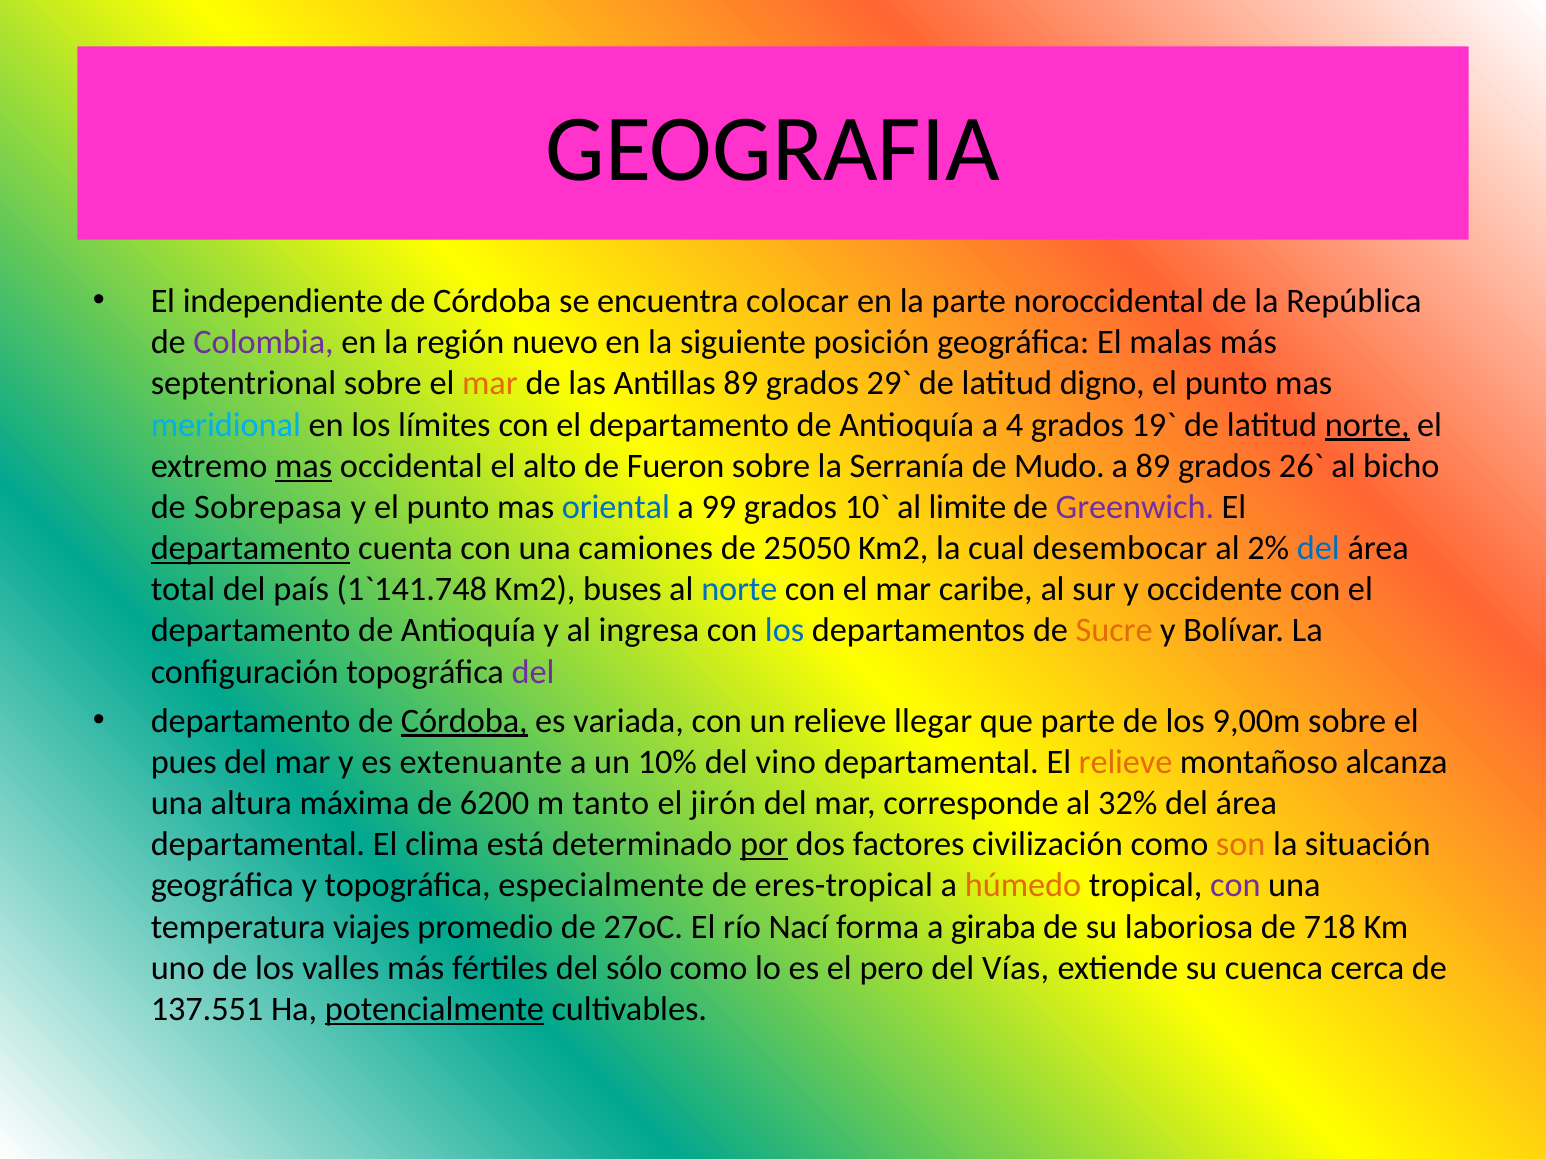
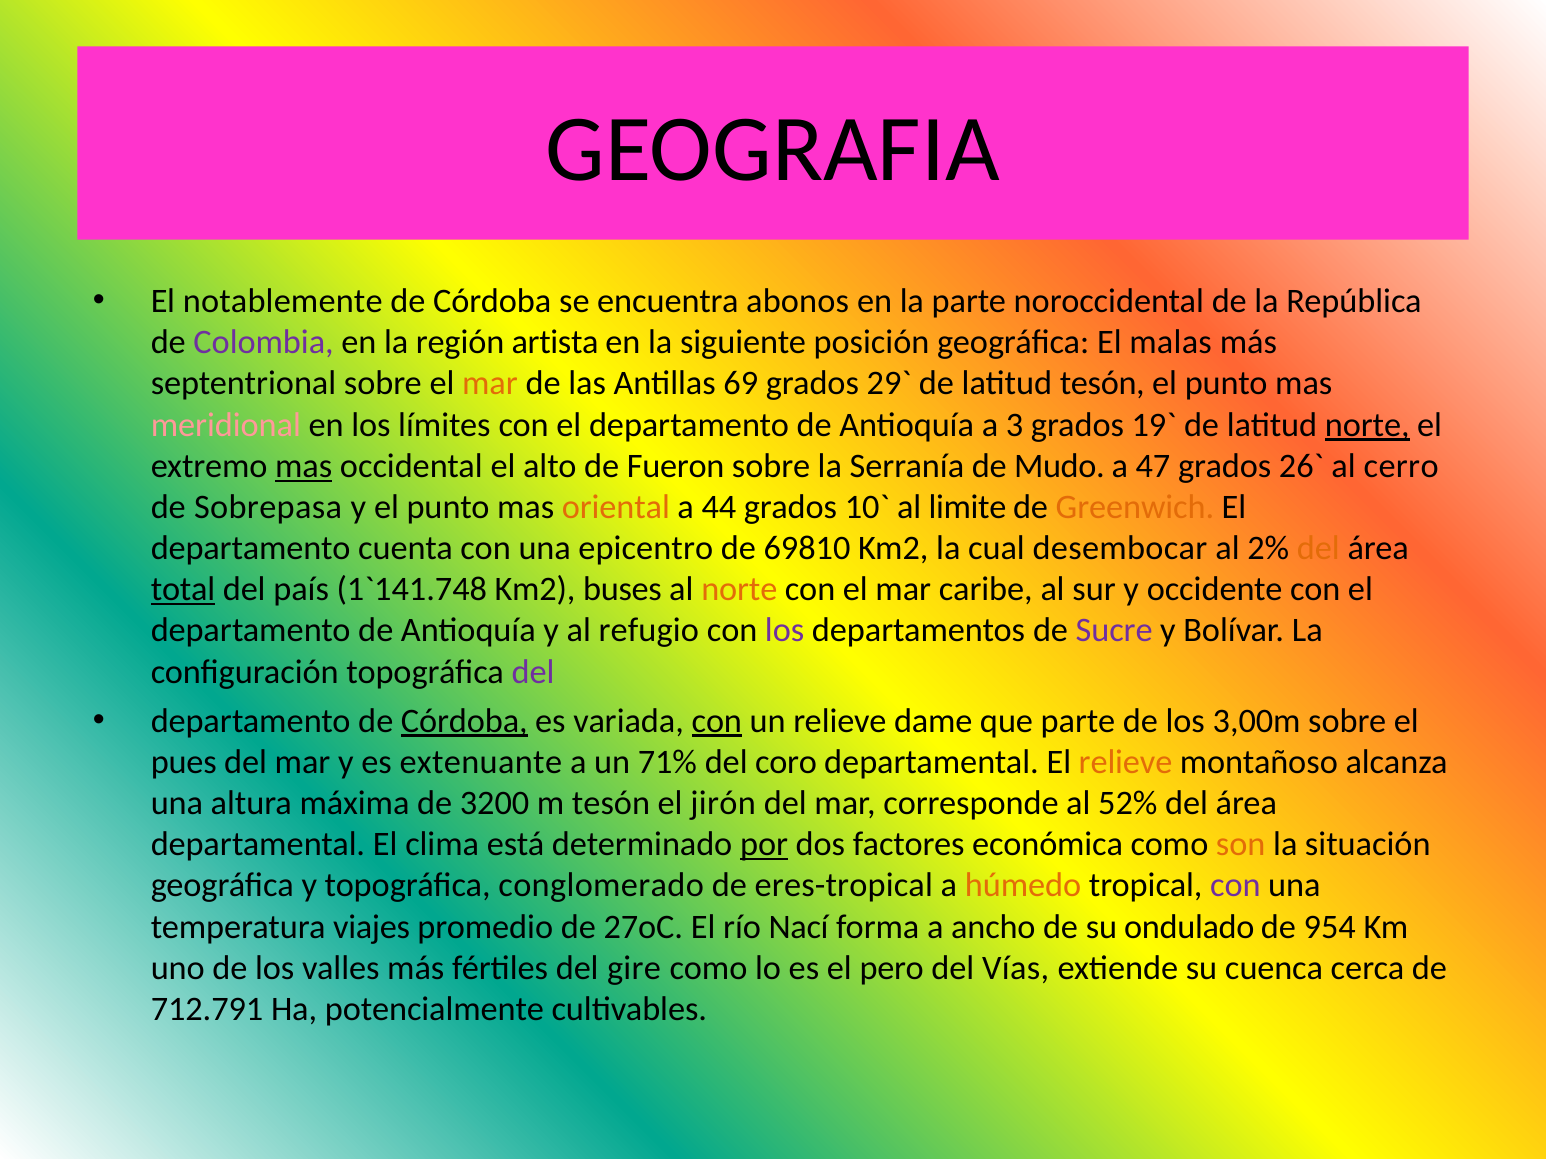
independiente: independiente -> notablemente (283, 301)
colocar: colocar -> abonos (798, 301)
nuevo: nuevo -> artista (555, 342)
Antillas 89: 89 -> 69 (741, 384)
latitud digno: digno -> tesón (1102, 384)
meridional colour: light blue -> pink (226, 425)
4: 4 -> 3 (1015, 425)
a 89: 89 -> 47 (1153, 466)
bicho: bicho -> cerro (1401, 466)
oriental colour: blue -> orange (616, 507)
99: 99 -> 44 (719, 507)
Greenwich colour: purple -> orange (1135, 507)
departamento underline: present -> none (251, 549)
camiones: camiones -> epicentro (646, 549)
25050: 25050 -> 69810 (807, 549)
del colour: blue -> orange (1318, 549)
total underline: none -> present (183, 590)
norte colour: blue -> orange (739, 590)
ingresa: ingresa -> refugio (649, 631)
los colour: blue -> purple (785, 631)
Sucre colour: orange -> purple (1114, 631)
con underline: none -> present (717, 721)
llegar: llegar -> dame (933, 721)
9,00m: 9,00m -> 3,00m (1257, 721)
10%: 10% -> 71% (667, 762)
vino: vino -> coro (786, 762)
6200: 6200 -> 3200 (495, 803)
m tanto: tanto -> tesón (611, 803)
32%: 32% -> 52% (1128, 803)
civilización: civilización -> económica (1048, 845)
especialmente: especialmente -> conglomerado (601, 886)
giraba: giraba -> ancho (993, 927)
laboriosa: laboriosa -> ondulado (1189, 927)
718: 718 -> 954 (1330, 927)
sólo: sólo -> gire (634, 968)
137.551: 137.551 -> 712.791 (207, 1010)
potencialmente underline: present -> none (434, 1010)
